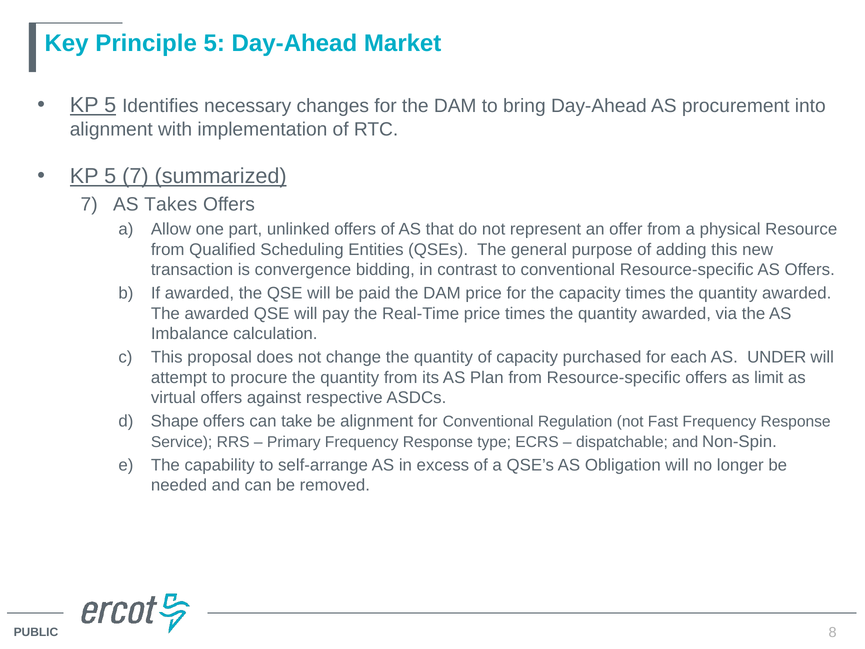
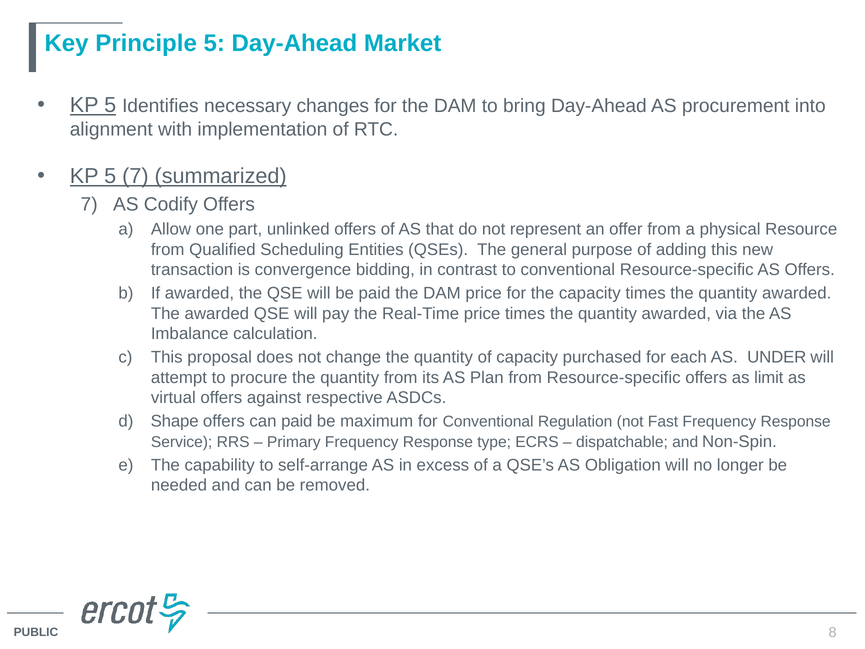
Takes: Takes -> Codify (171, 204)
can take: take -> paid (297, 421)
be alignment: alignment -> maximum (377, 421)
